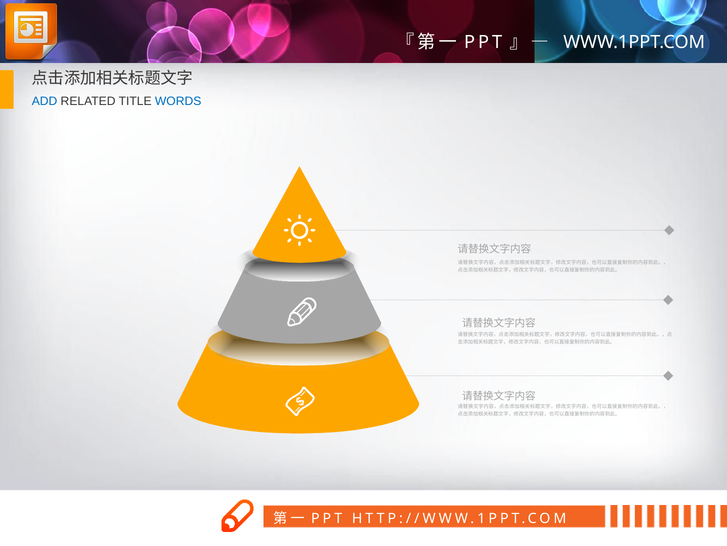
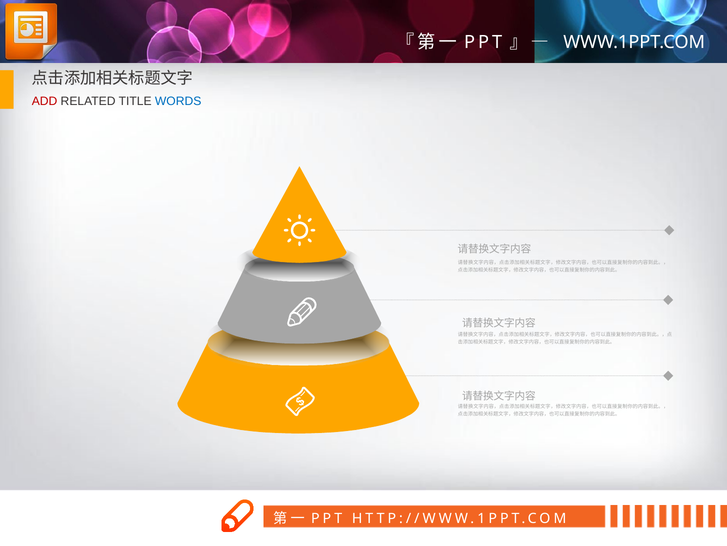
ADD colour: blue -> red (45, 101)
